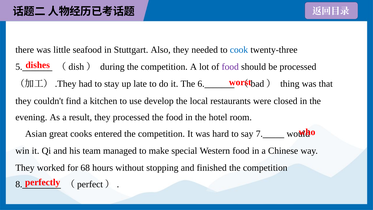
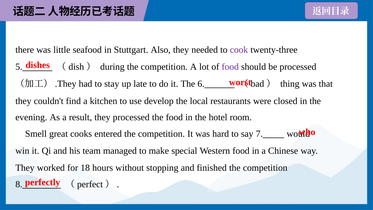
cook colour: blue -> purple (239, 50)
Asian: Asian -> Smell (36, 134)
68: 68 -> 18 (85, 168)
